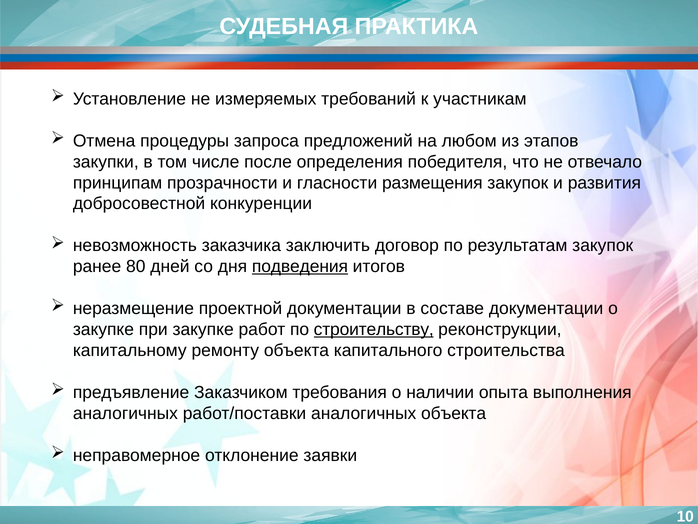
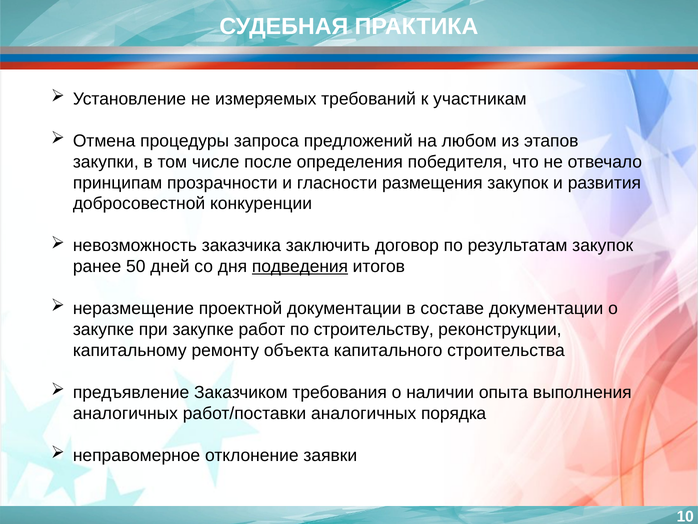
80: 80 -> 50 (136, 266)
строительству underline: present -> none (374, 329)
аналогичных объекта: объекта -> порядка (454, 413)
